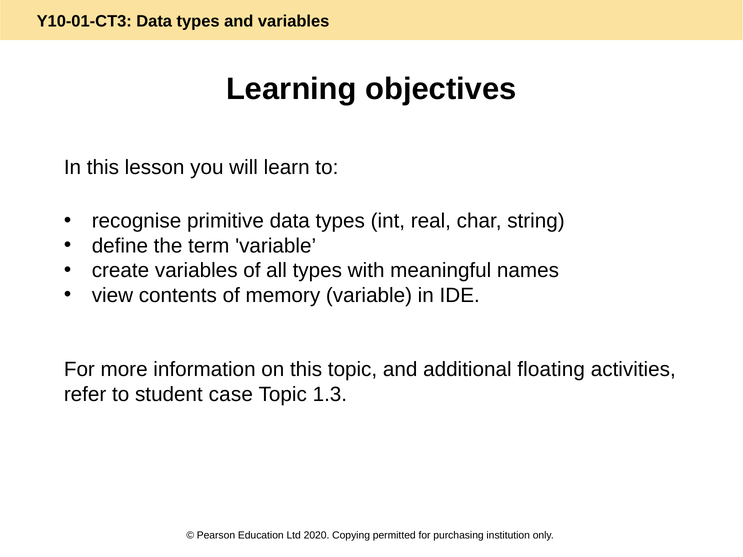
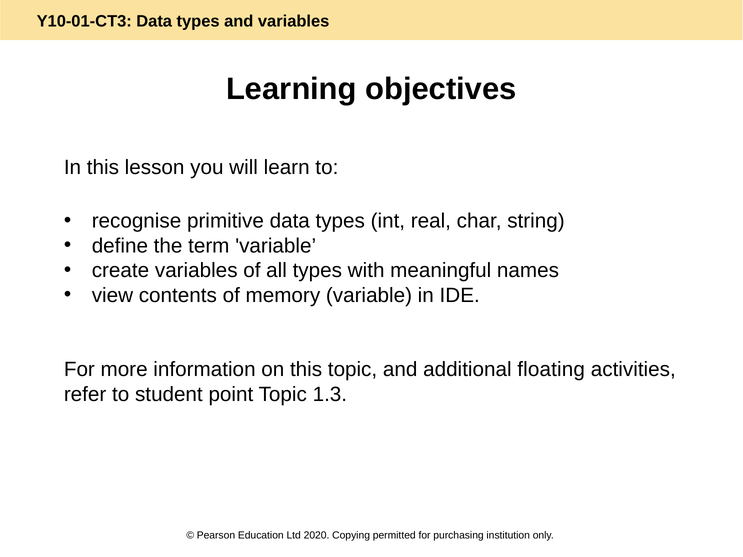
case: case -> point (231, 395)
